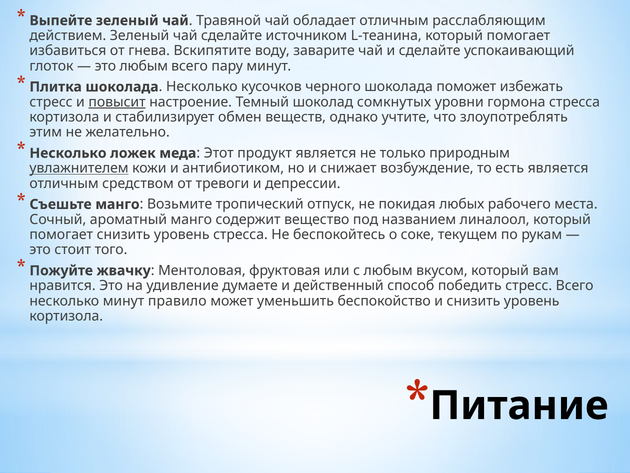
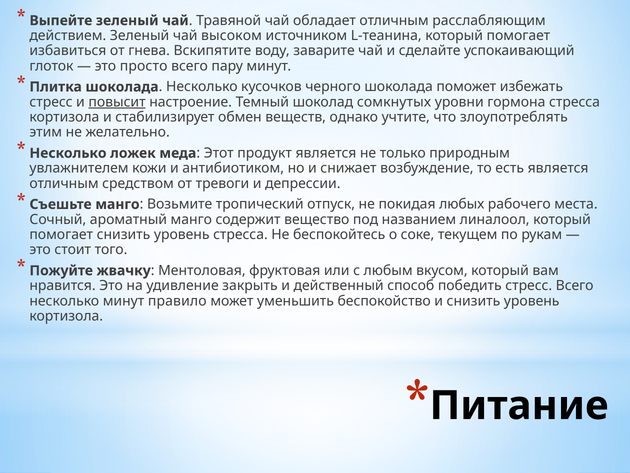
чай сделайте: сделайте -> высоком (232, 36)
это любым: любым -> просто (144, 66)
увлажнителем underline: present -> none (79, 168)
думаете: думаете -> закрыть (250, 285)
